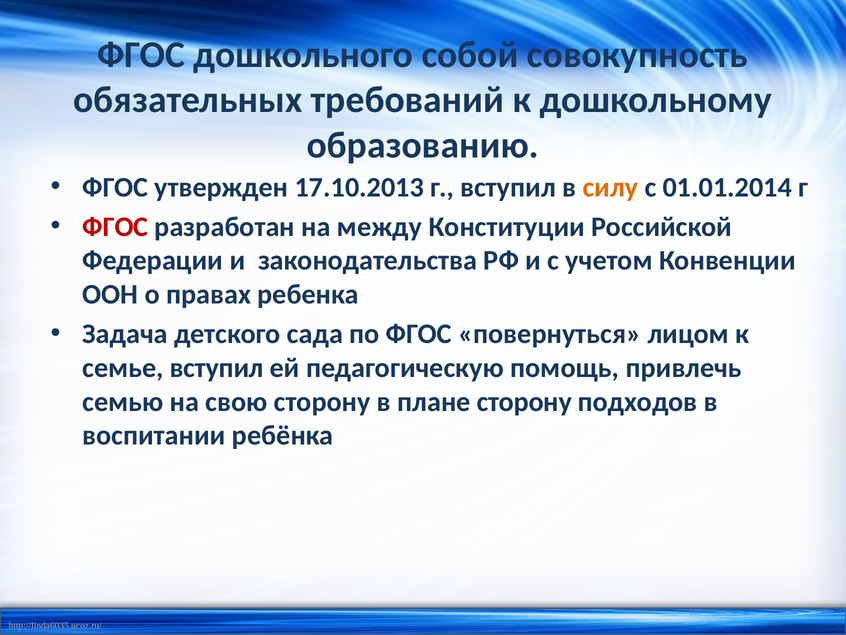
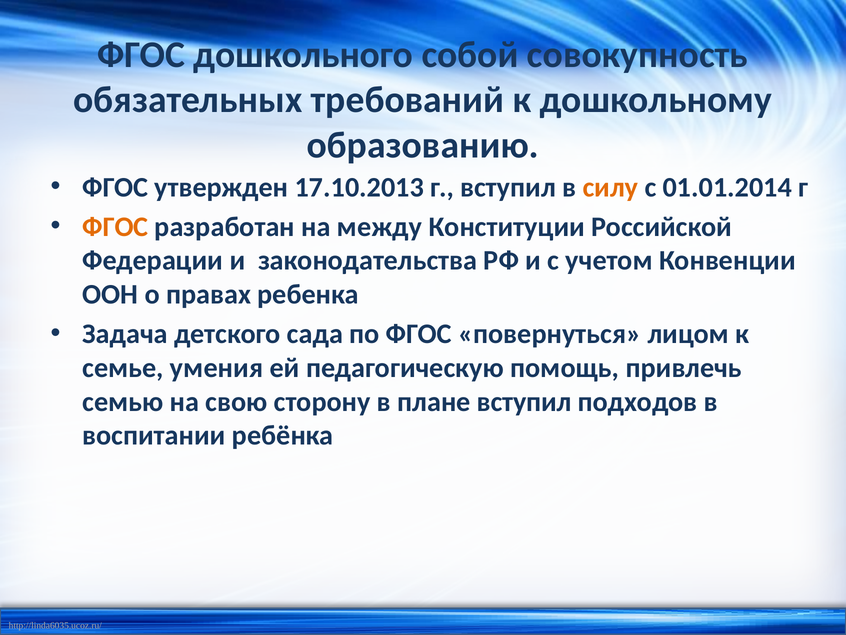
ФГОС colour: red -> orange (115, 227)
семье вступил: вступил -> умения (217, 368)
плане сторону: сторону -> вступил (524, 401)
